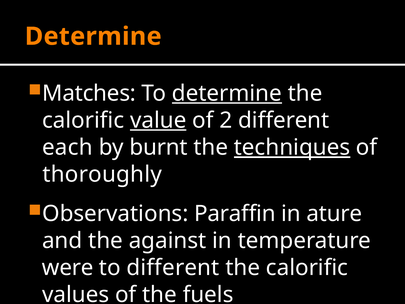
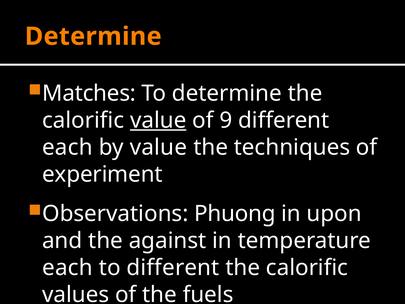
determine underline: present -> none (227, 93)
2: 2 -> 9 (226, 120)
by burnt: burnt -> value (158, 147)
techniques underline: present -> none (292, 147)
thoroughly: thoroughly -> experiment (102, 174)
Paraffin: Paraffin -> Phuong (235, 214)
ature: ature -> upon (334, 214)
were: were -> each (68, 267)
